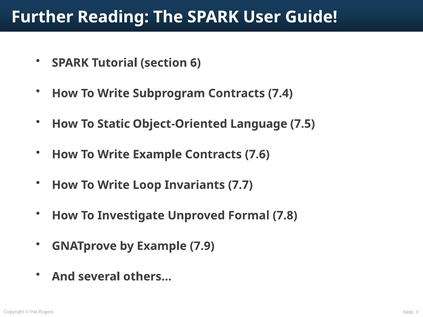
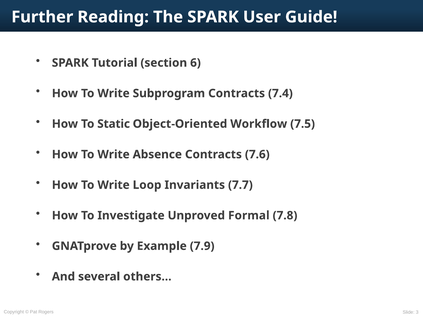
Language: Language -> Workflow (259, 124)
Write Example: Example -> Absence (157, 155)
